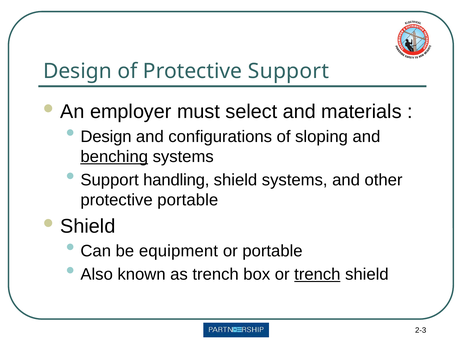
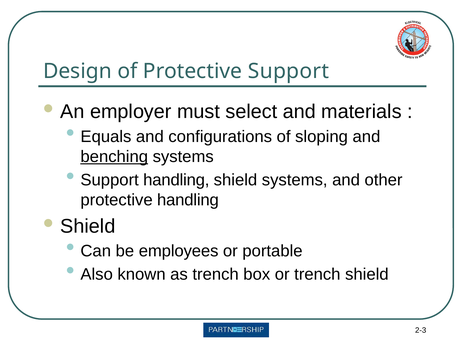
Design: Design -> Equals (106, 137)
protective portable: portable -> handling (188, 200)
equipment: equipment -> employees (179, 251)
trench underline: present -> none (317, 274)
